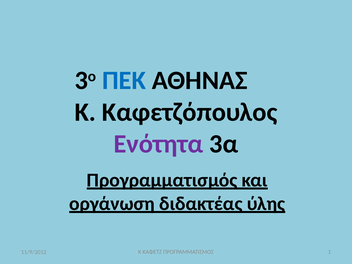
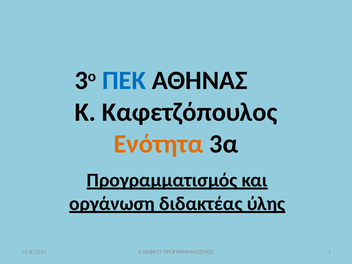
Ενότητα colour: purple -> orange (159, 144)
